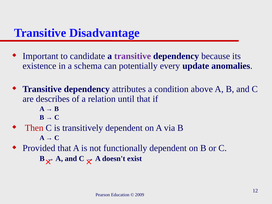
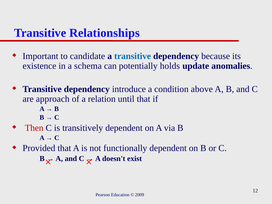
Disadvantage: Disadvantage -> Relationships (104, 33)
transitive colour: purple -> blue (133, 56)
every: every -> holds (170, 66)
attributes: attributes -> introduce (129, 89)
describes: describes -> approach (53, 99)
